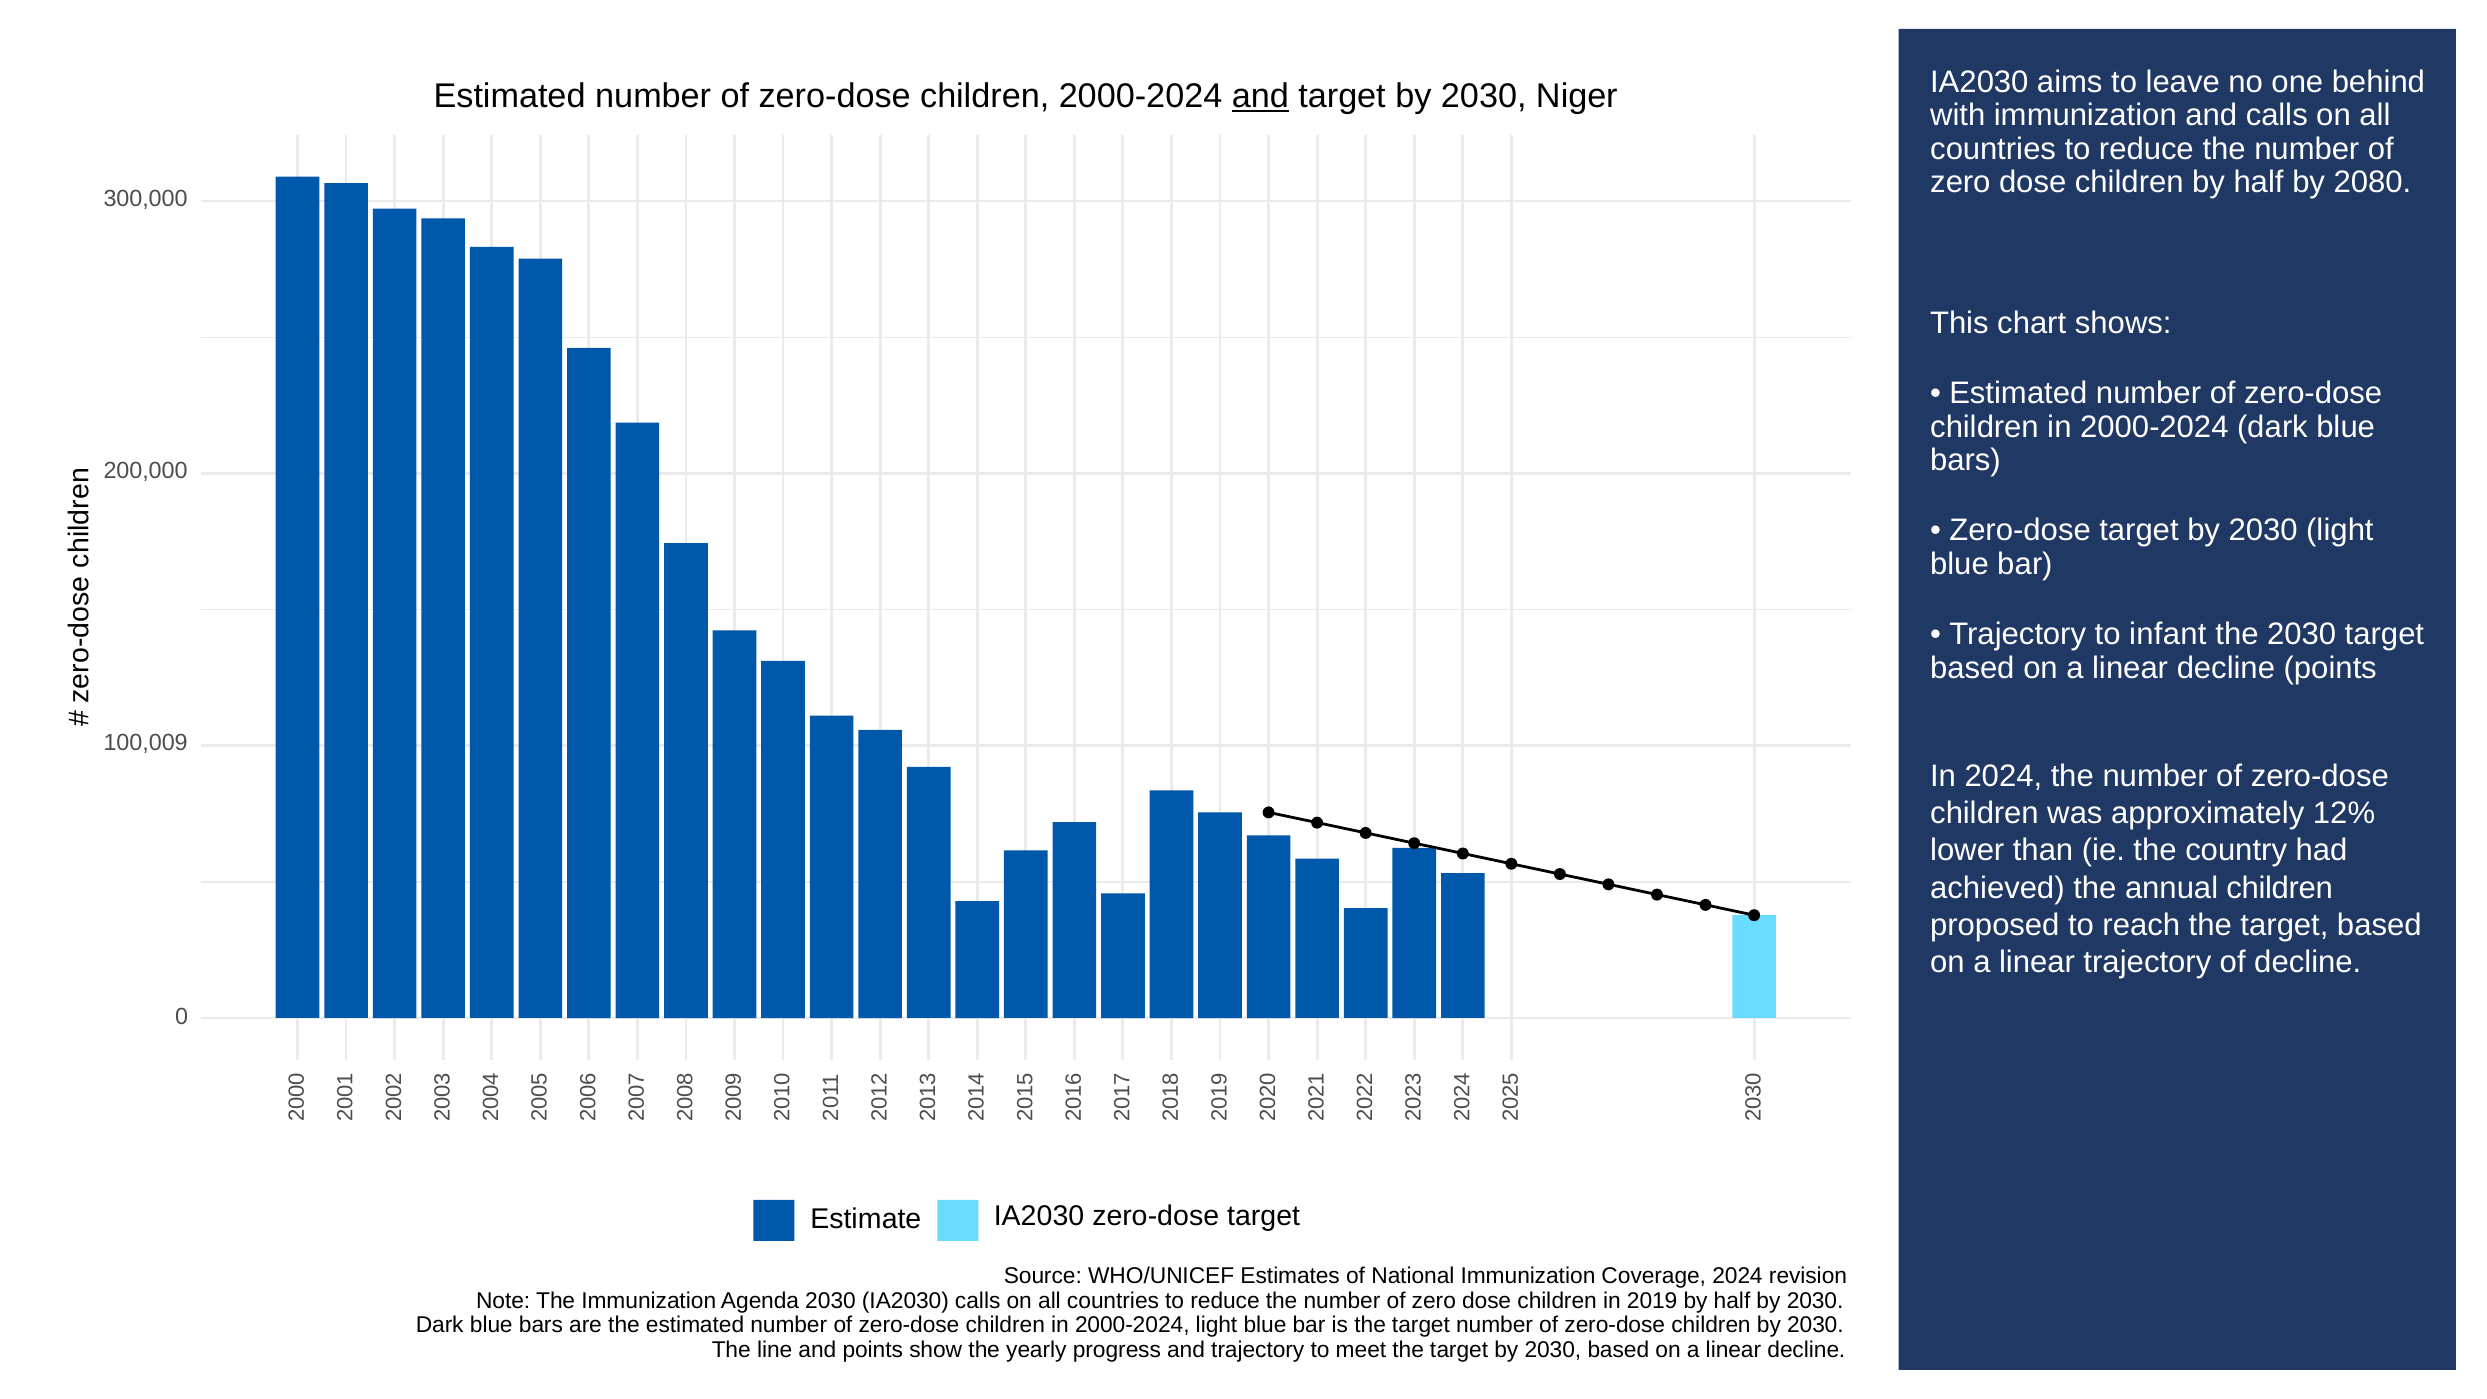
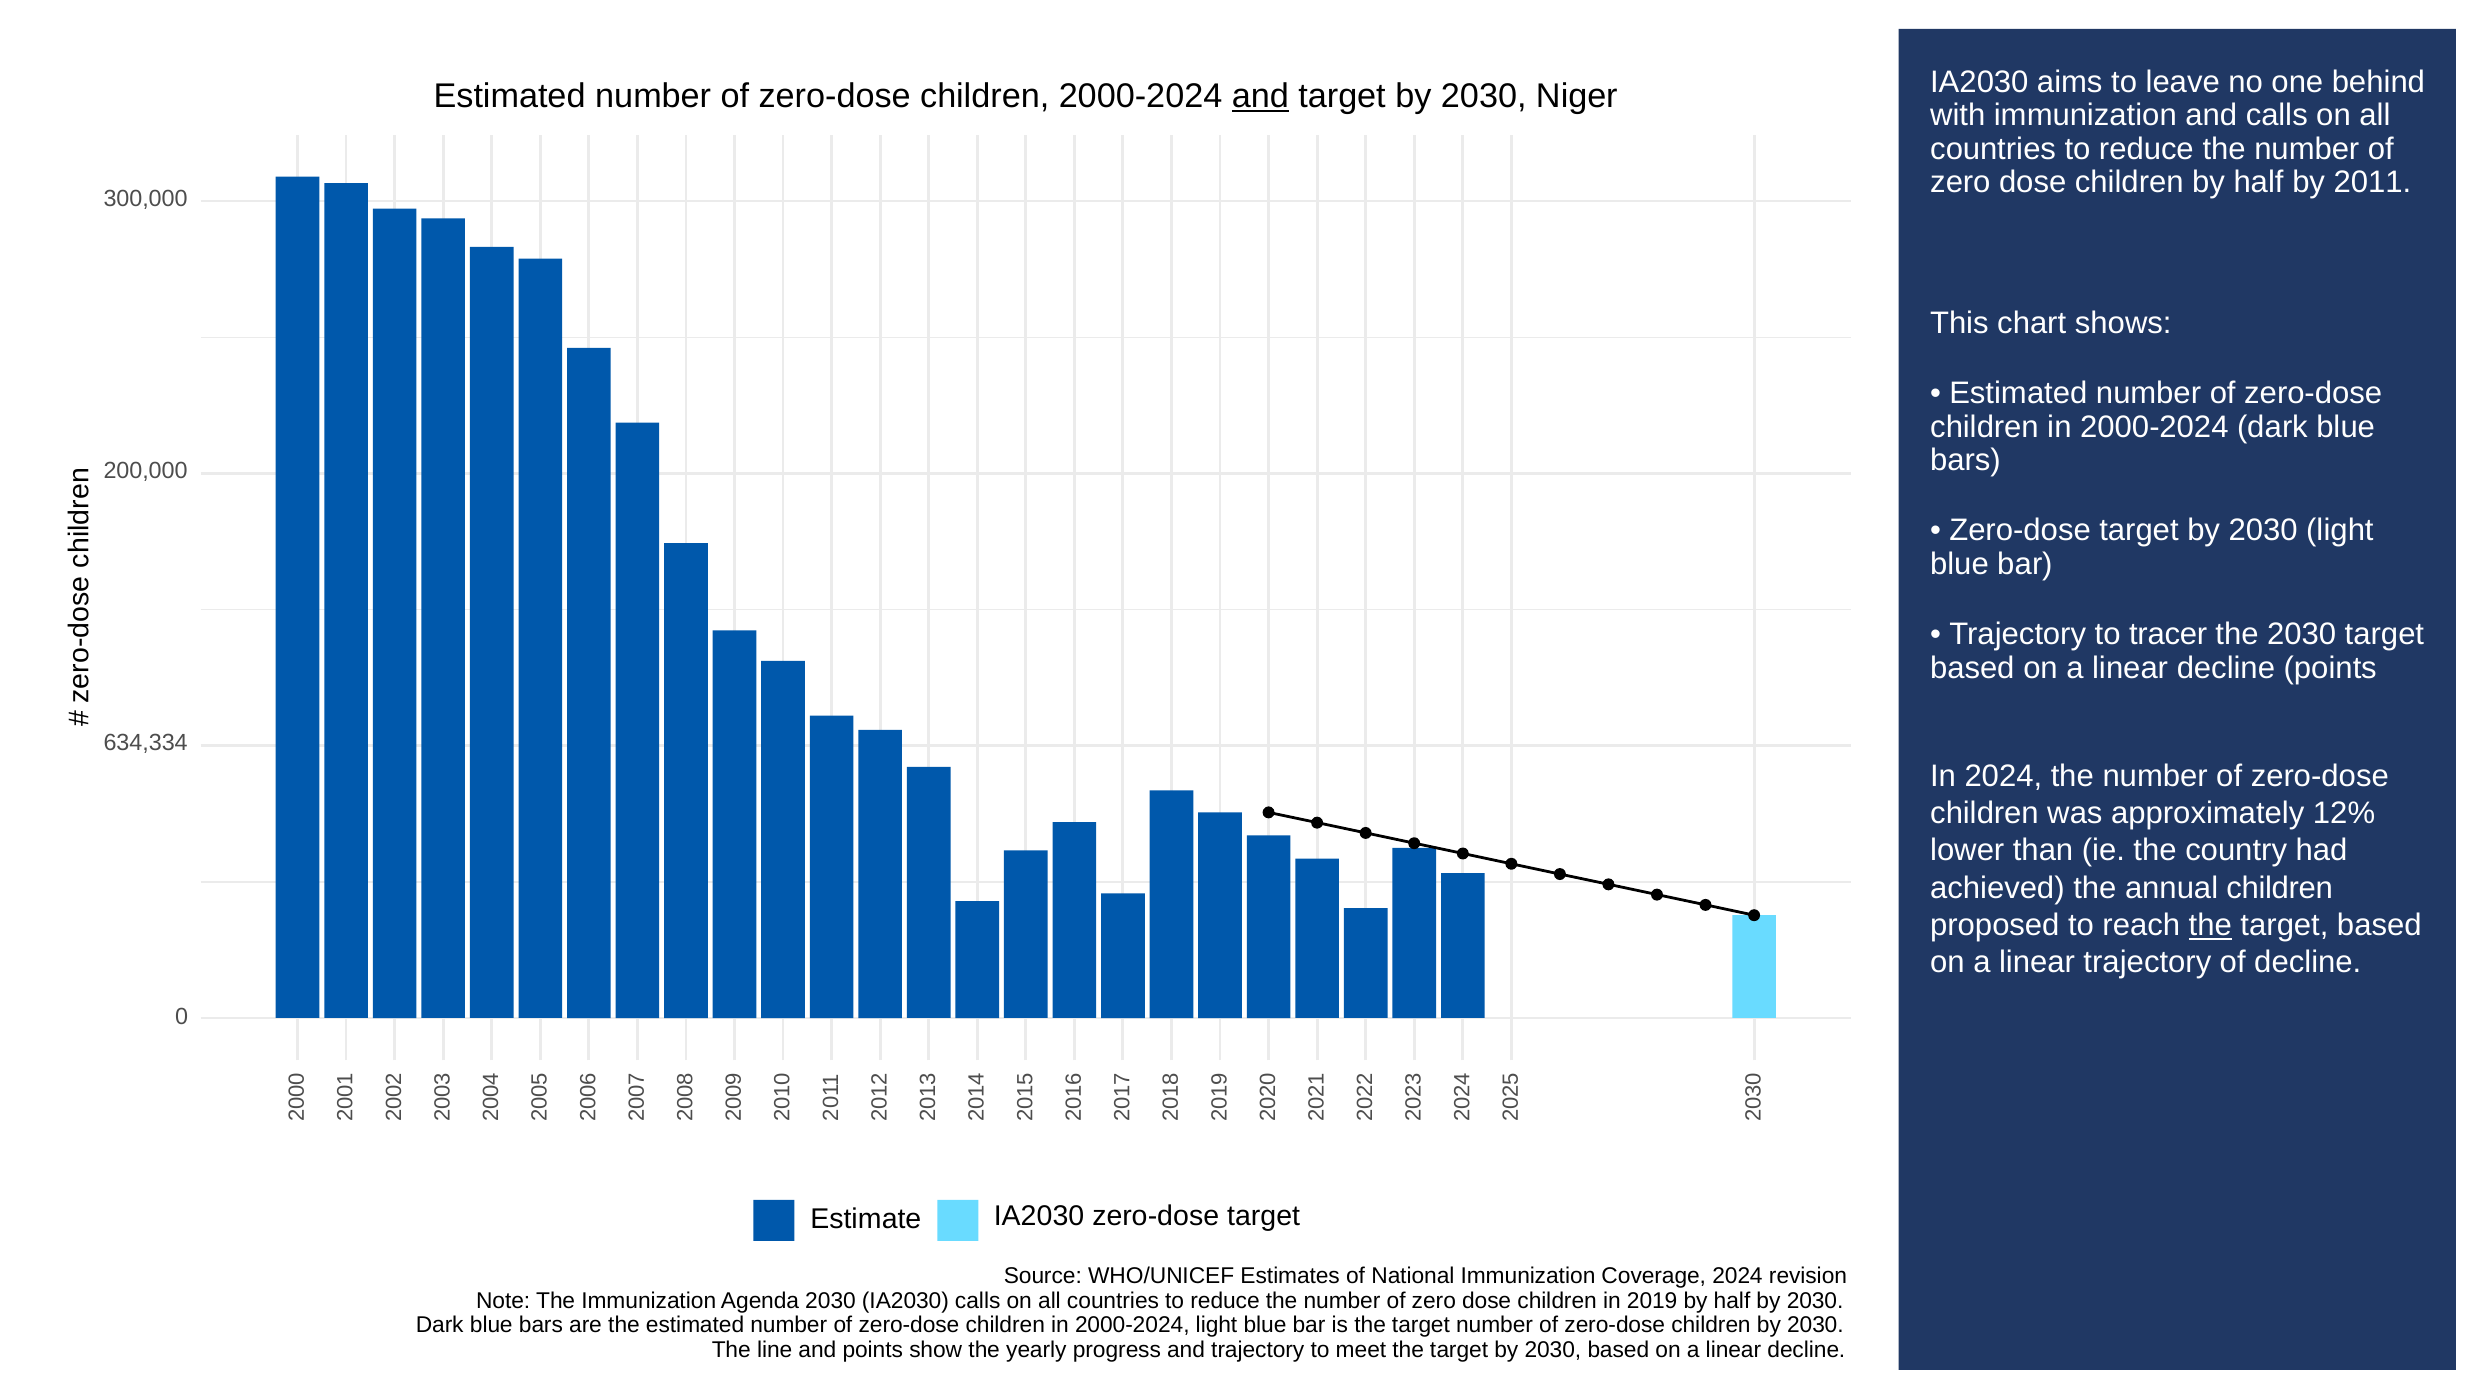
2080: 2080 -> 2011 (2372, 182)
infant: infant -> tracer (2168, 635)
100,009: 100,009 -> 634,334 (146, 743)
the underline: none -> present (2210, 925)
